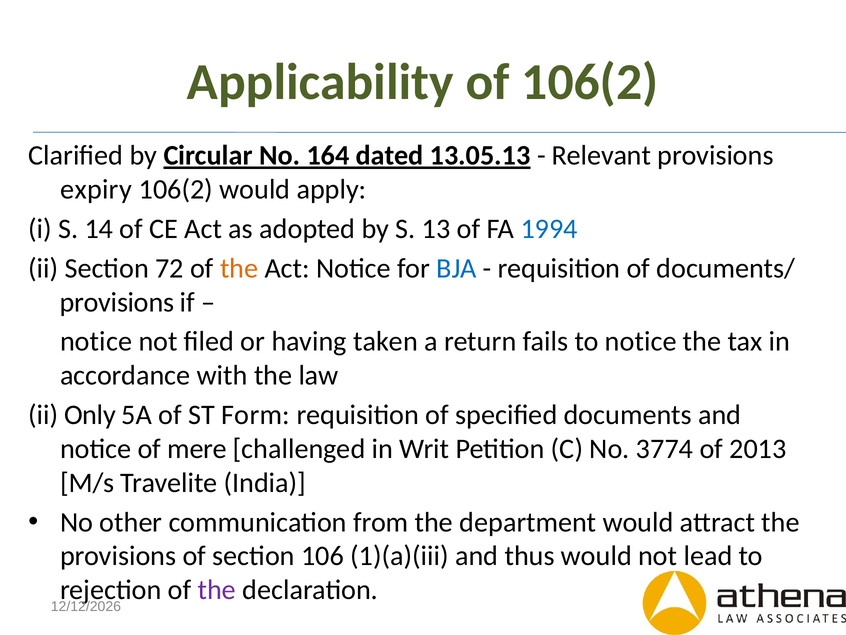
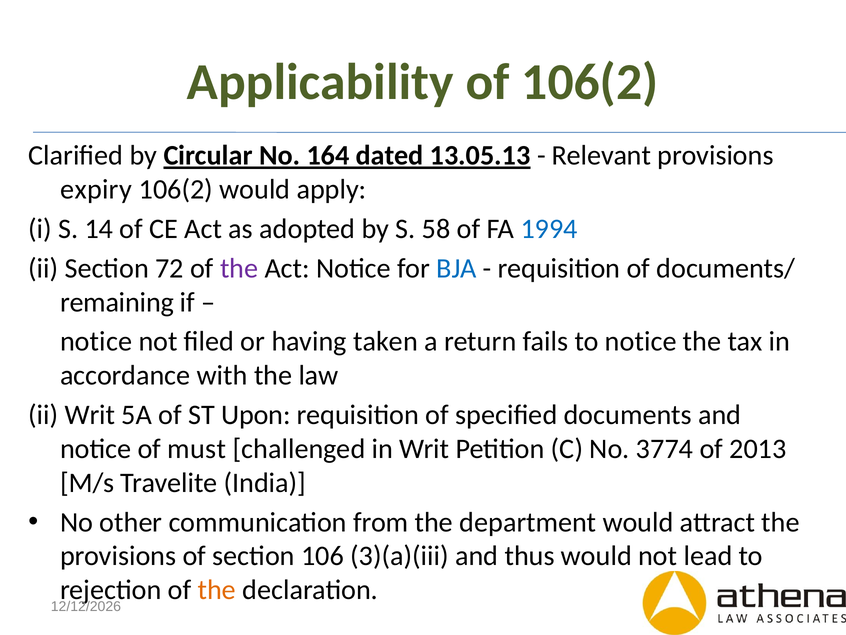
13: 13 -> 58 (436, 229)
the colour: orange -> purple (239, 268)
provisions: provisions -> remaining (117, 302)
ii Only: Only -> Writ (90, 415)
Form: Form -> Upon (256, 415)
mere: mere -> must (197, 449)
1)(a)(iii: 1)(a)(iii -> 3)(a)(iii (400, 556)
the colour: purple -> orange (217, 590)
